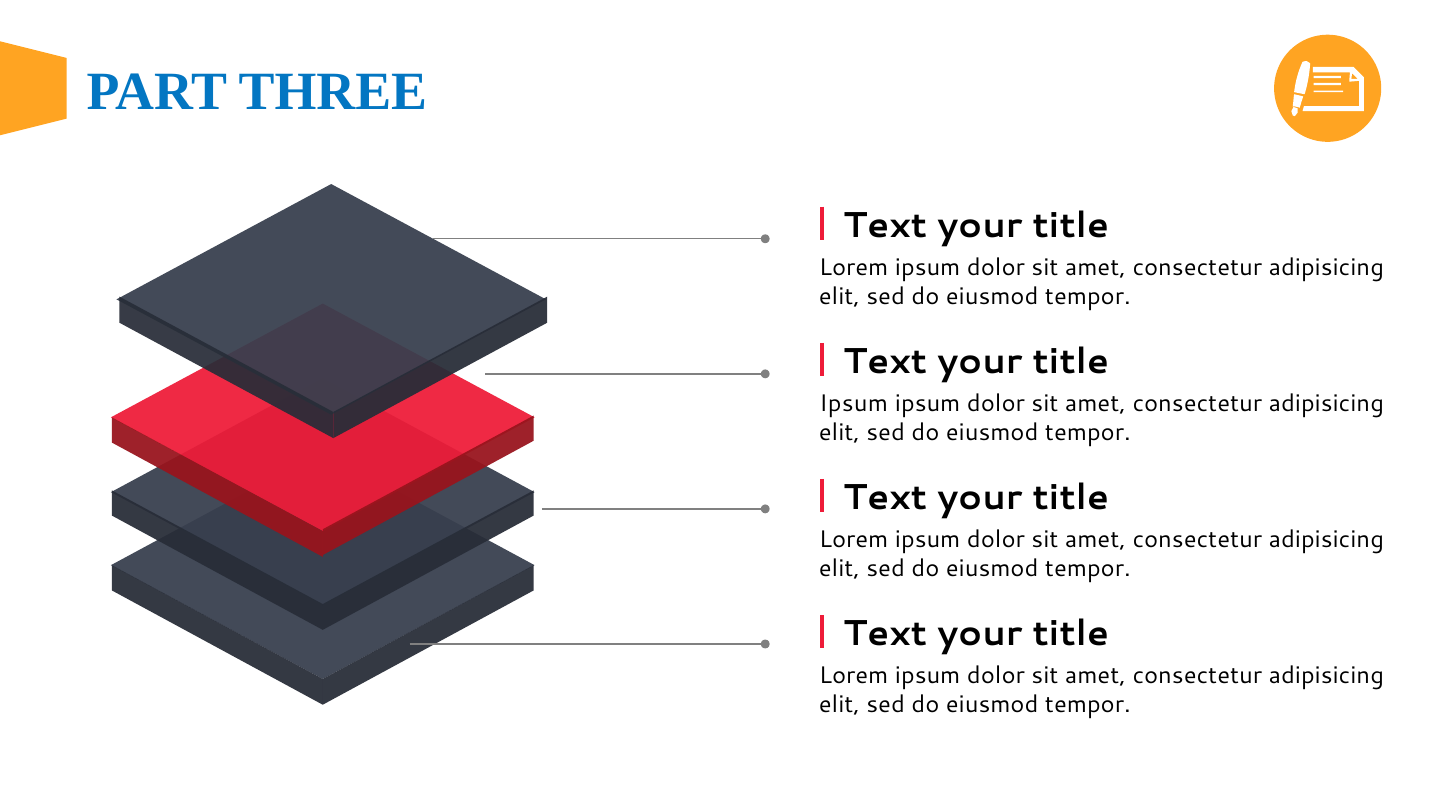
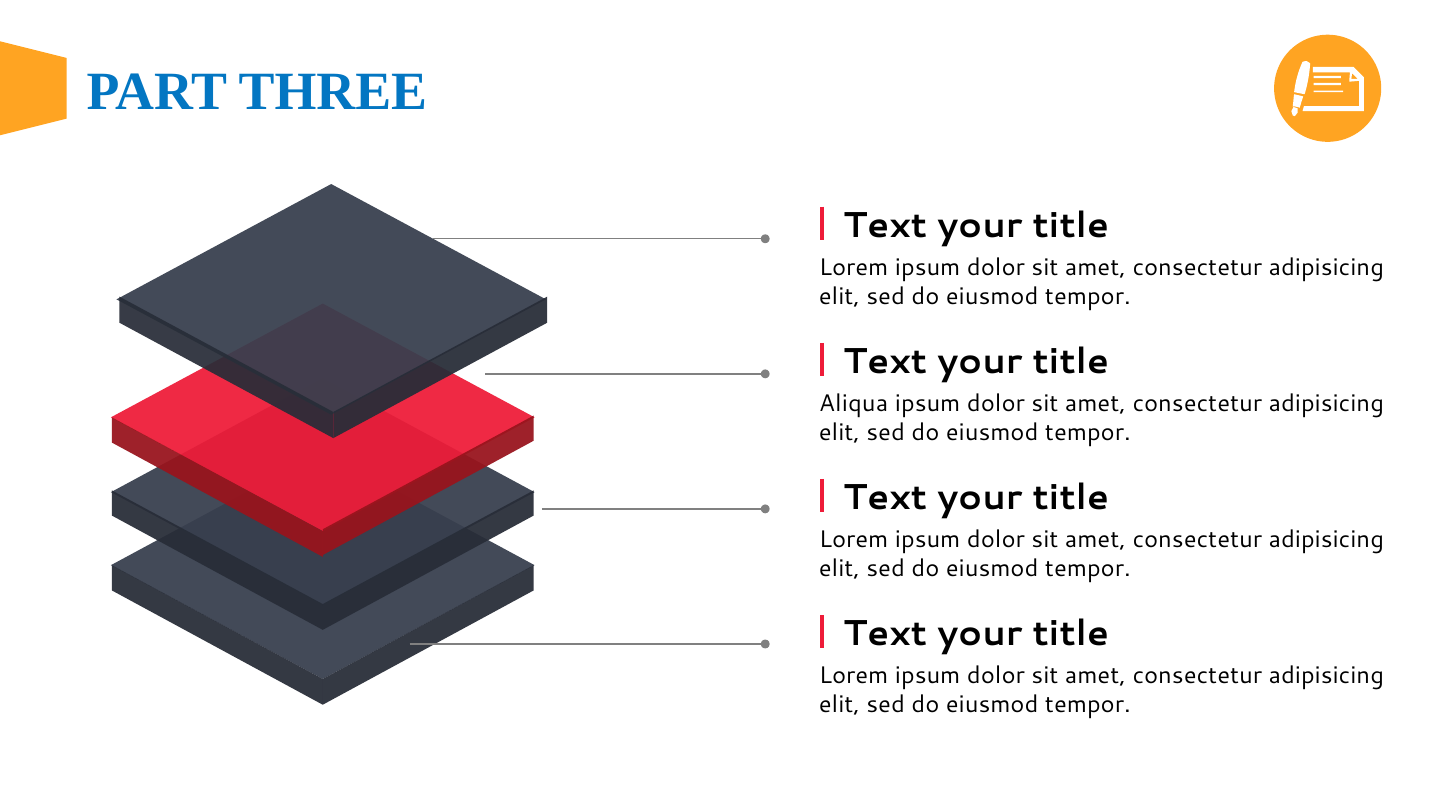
Ipsum: Ipsum -> Aliqua (854, 403)
